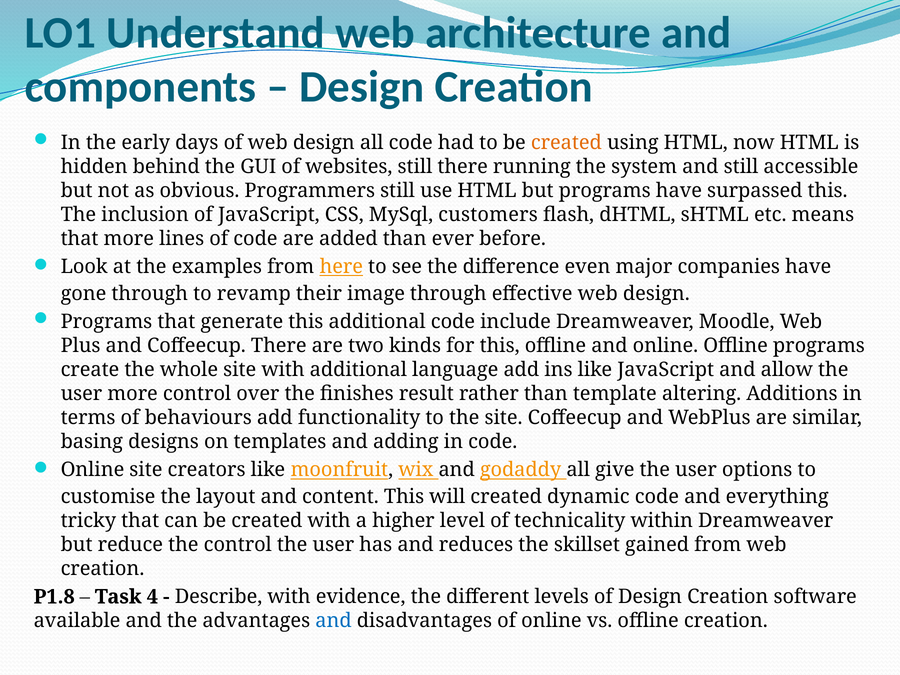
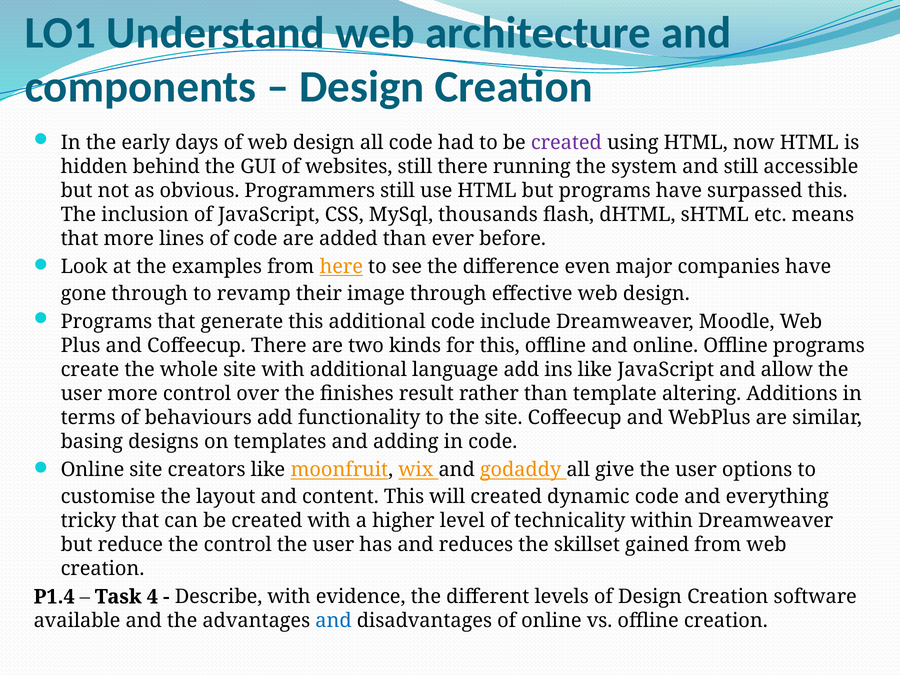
created colour: orange -> purple (566, 143)
customers: customers -> thousands (488, 215)
P1.8: P1.8 -> P1.4 (54, 597)
